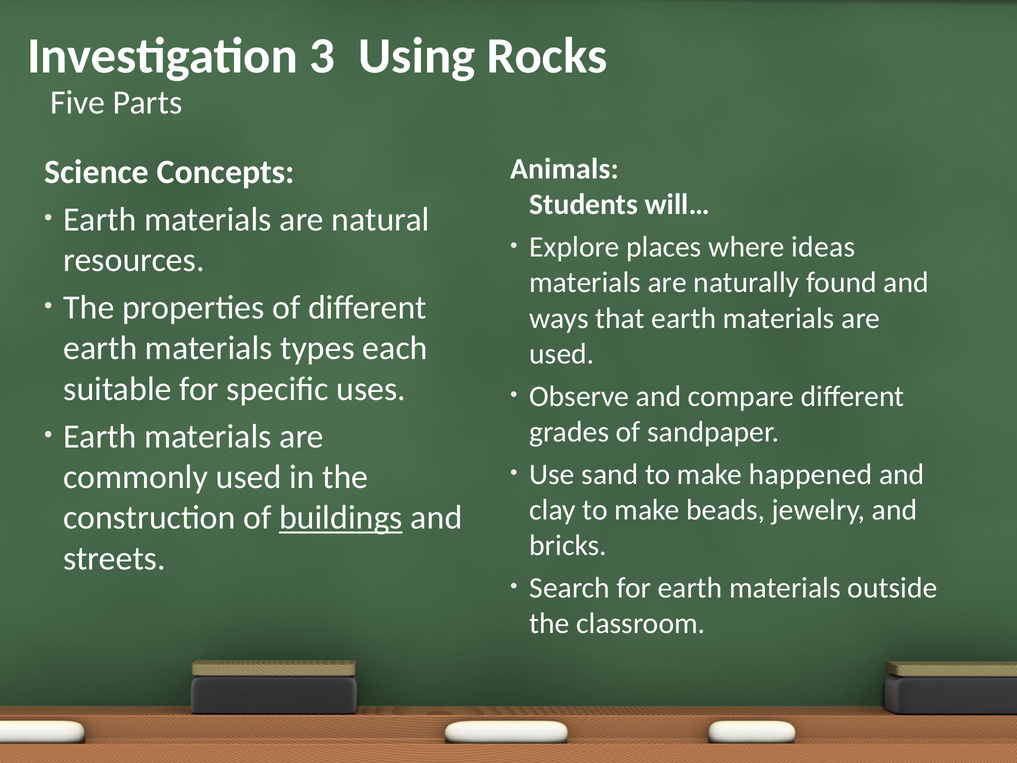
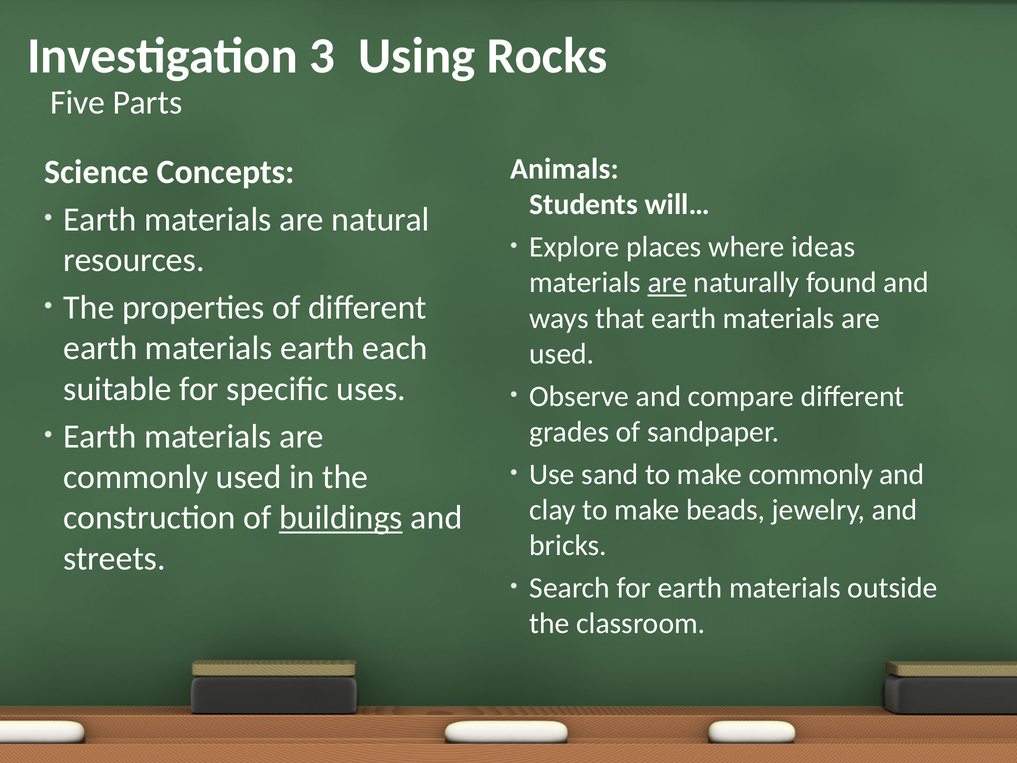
are underline: none -> present (667, 283)
materials types: types -> earth (317, 348)
make happened: happened -> commonly (811, 474)
